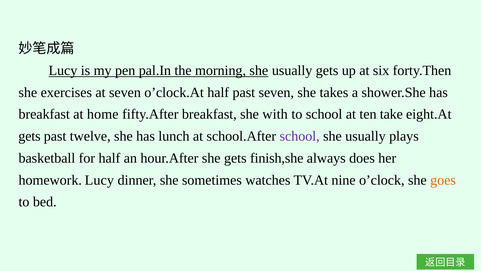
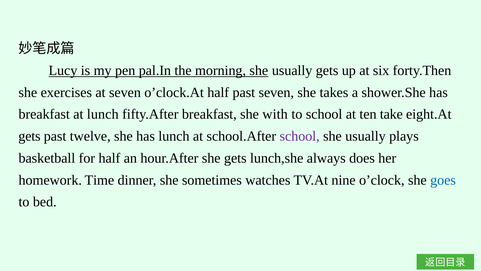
at home: home -> lunch (103, 114)
finish,she: finish,she -> lunch,she (277, 158)
homework Lucy: Lucy -> Time (99, 180)
goes colour: orange -> blue (443, 180)
